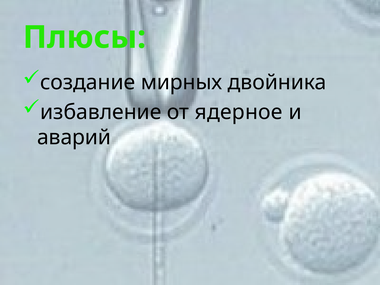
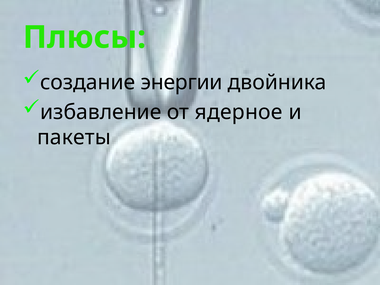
мирных: мирных -> энергии (182, 83)
аварий: аварий -> пакеты (74, 137)
